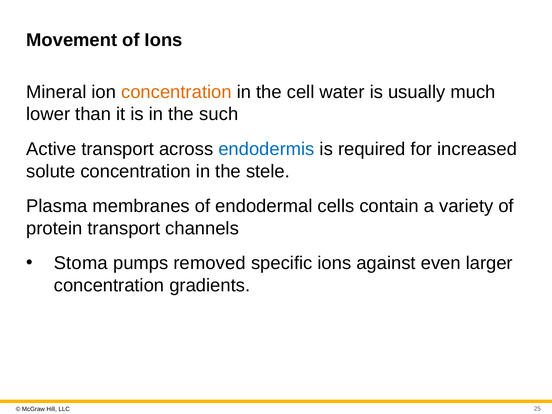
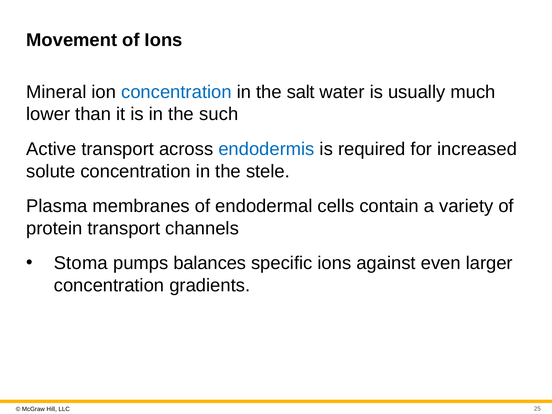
concentration colour: orange -> blue (176, 92)
cell: cell -> salt (301, 92)
removed: removed -> balances (210, 263)
